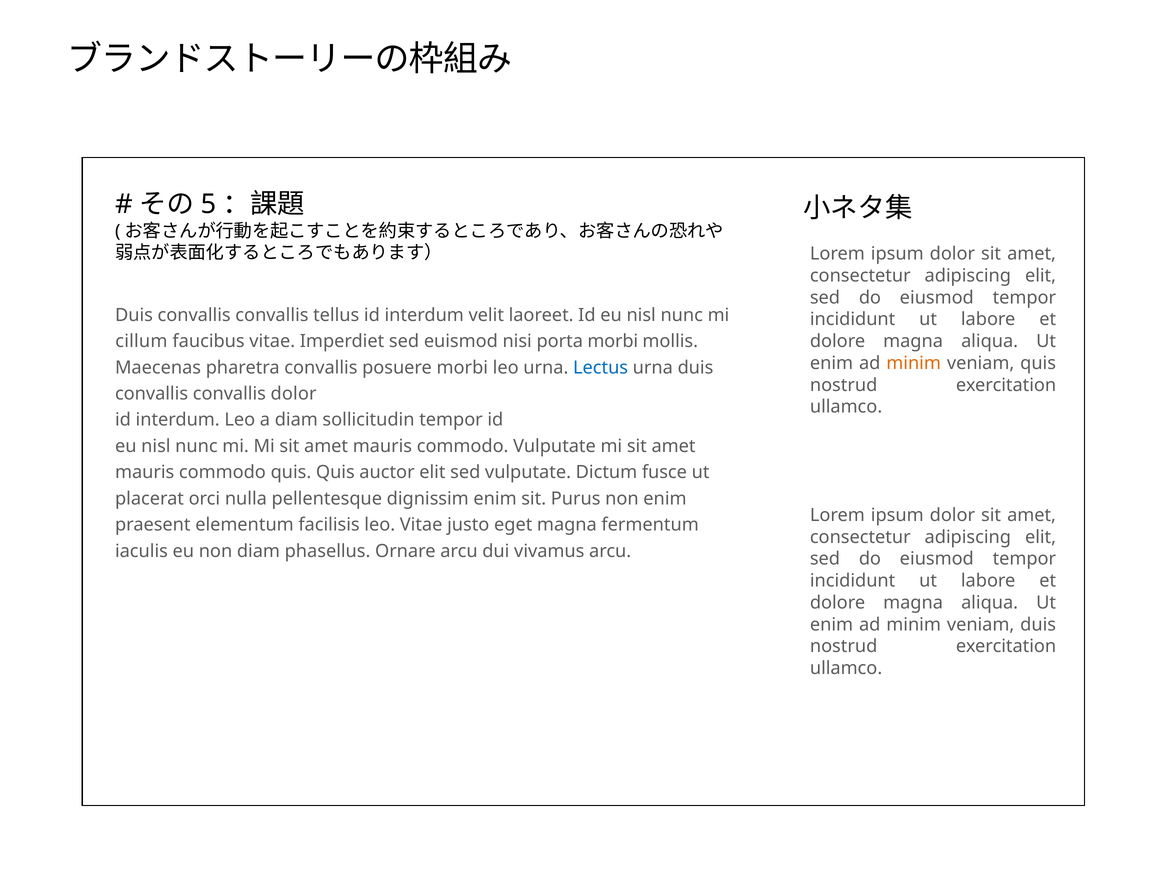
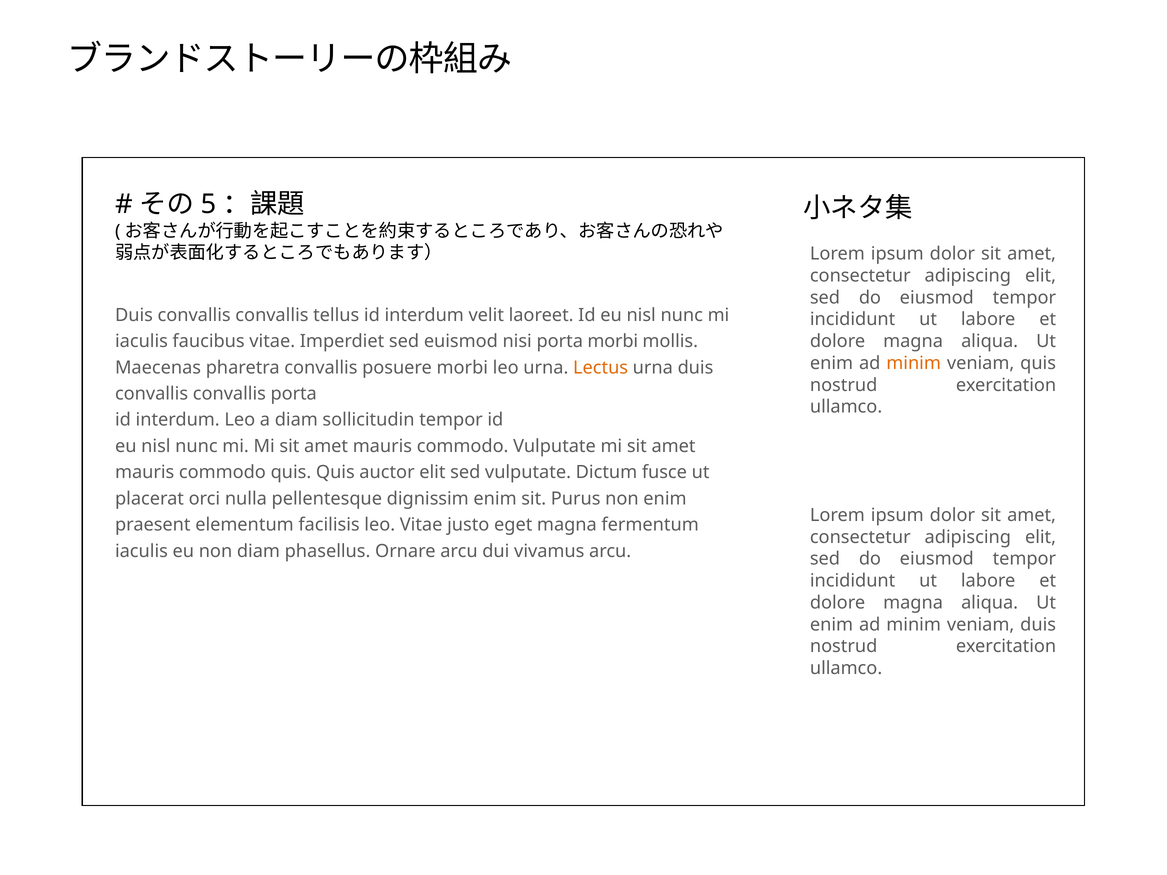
cillum: cillum -> iaculis (141, 341)
Lectus colour: blue -> orange (601, 368)
convallis dolor: dolor -> porta (294, 394)
